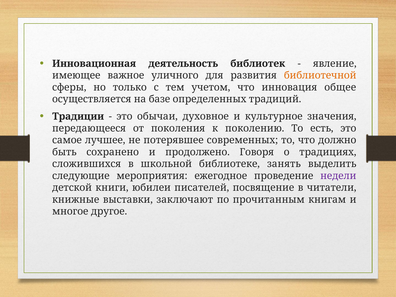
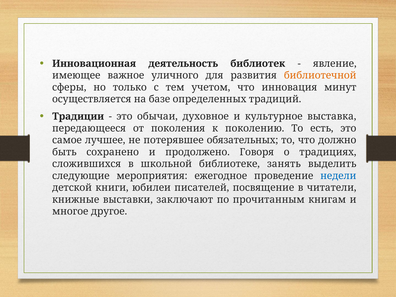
общее: общее -> минут (340, 87)
значения: значения -> выставка (332, 116)
современных: современных -> обязательных (242, 140)
недели colour: purple -> blue (338, 176)
